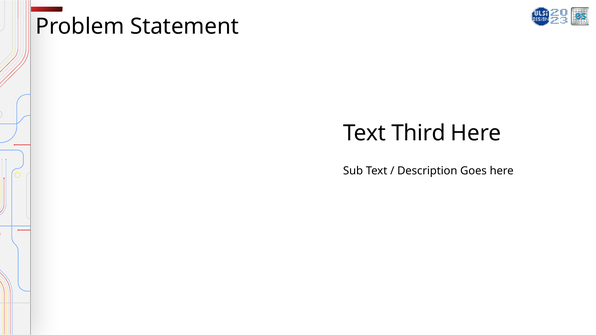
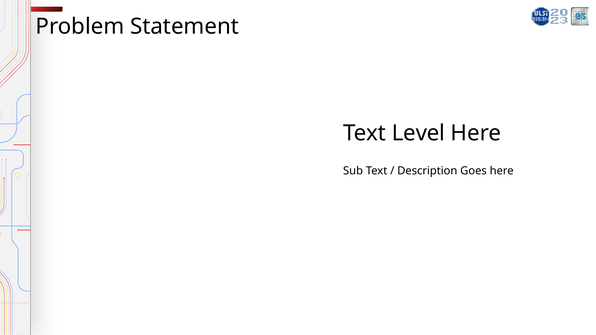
Third: Third -> Level (418, 133)
